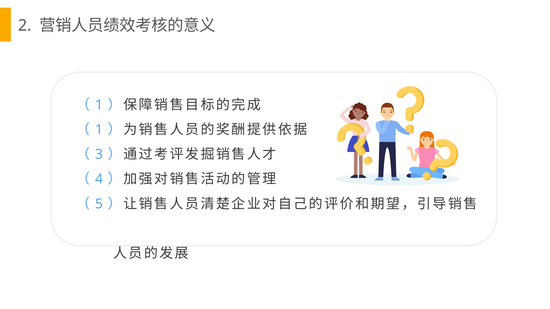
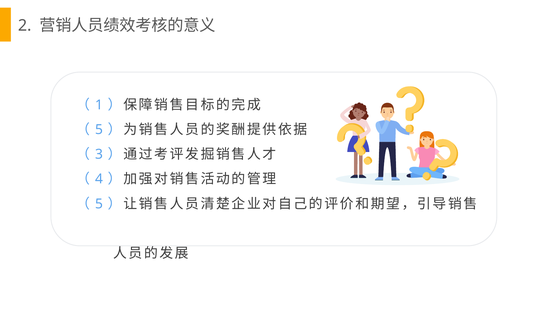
1: 1 -> 5 (99, 130)
